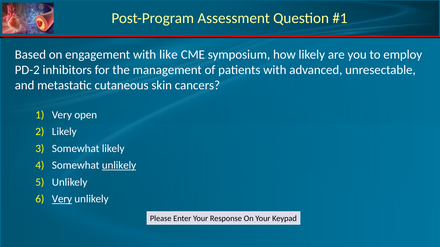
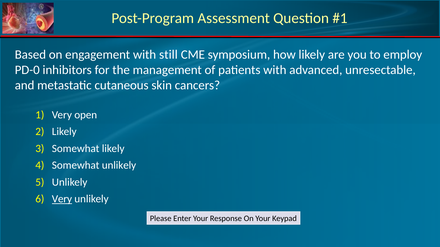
like: like -> still (168, 55)
PD-2: PD-2 -> PD-0 (27, 70)
unlikely underline: present -> none (119, 166)
